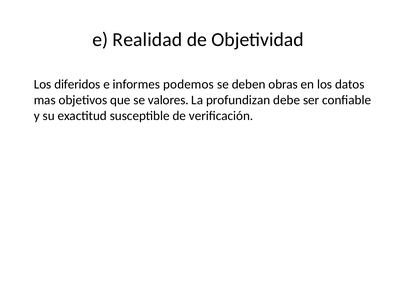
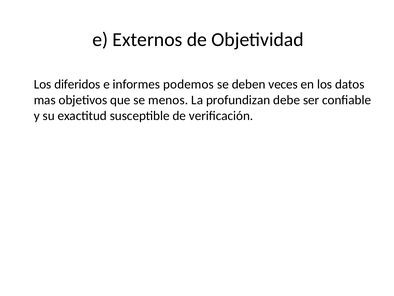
Realidad: Realidad -> Externos (147, 40)
obras: obras -> veces (283, 84)
valores: valores -> menos (168, 100)
